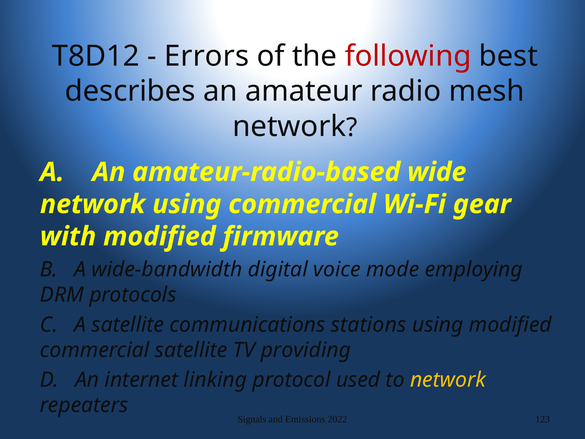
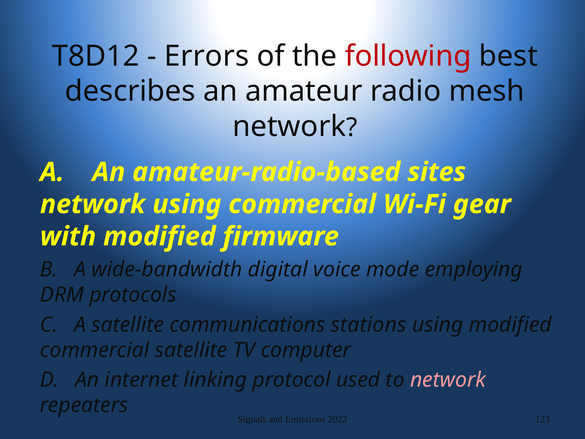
wide: wide -> sites (437, 172)
providing: providing -> computer (306, 350)
network colour: yellow -> pink (448, 380)
